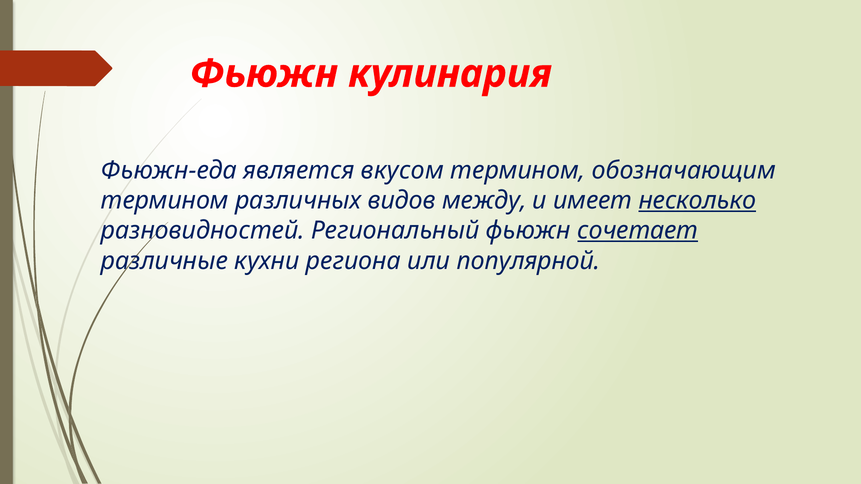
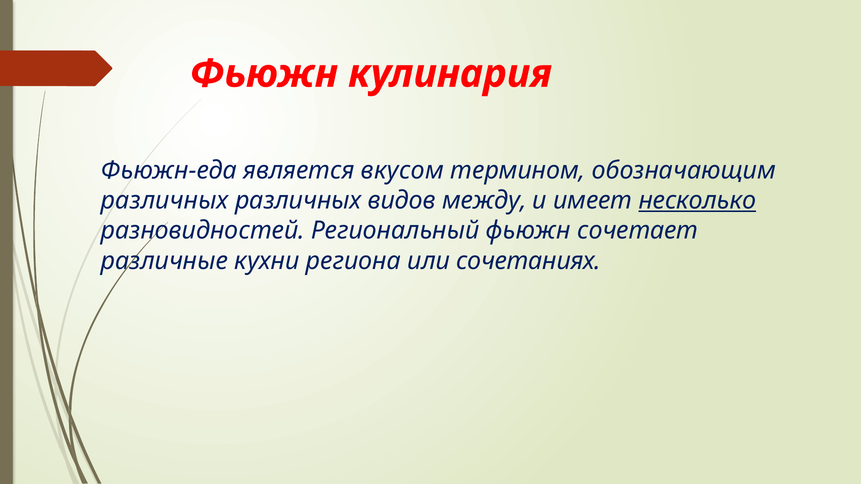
термином: термином -> различных (165, 201)
сочетает underline: present -> none (638, 231)
популярной: популярной -> сочетаниях (528, 261)
